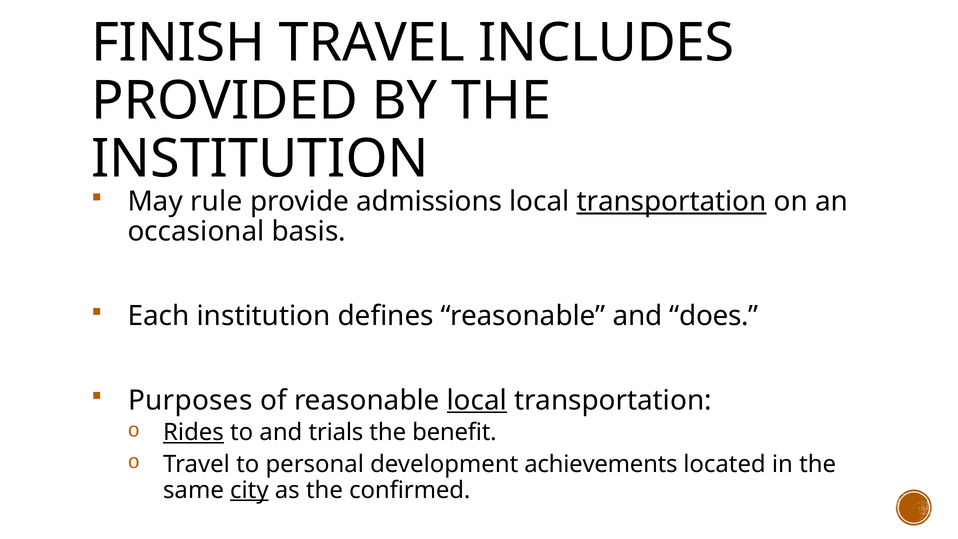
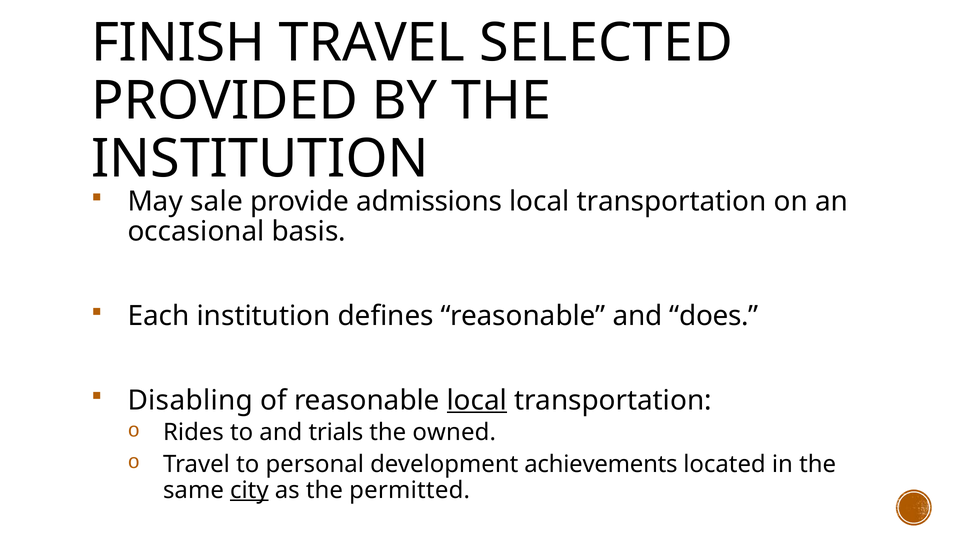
INCLUDES: INCLUDES -> SELECTED (606, 43)
rule: rule -> sale (216, 202)
transportation underline: present -> none (672, 202)
Purposes: Purposes -> Disabling (190, 400)
Rides underline: present -> none (193, 432)
benefit: benefit -> owned (454, 432)
confirmed: confirmed -> permitted (410, 490)
